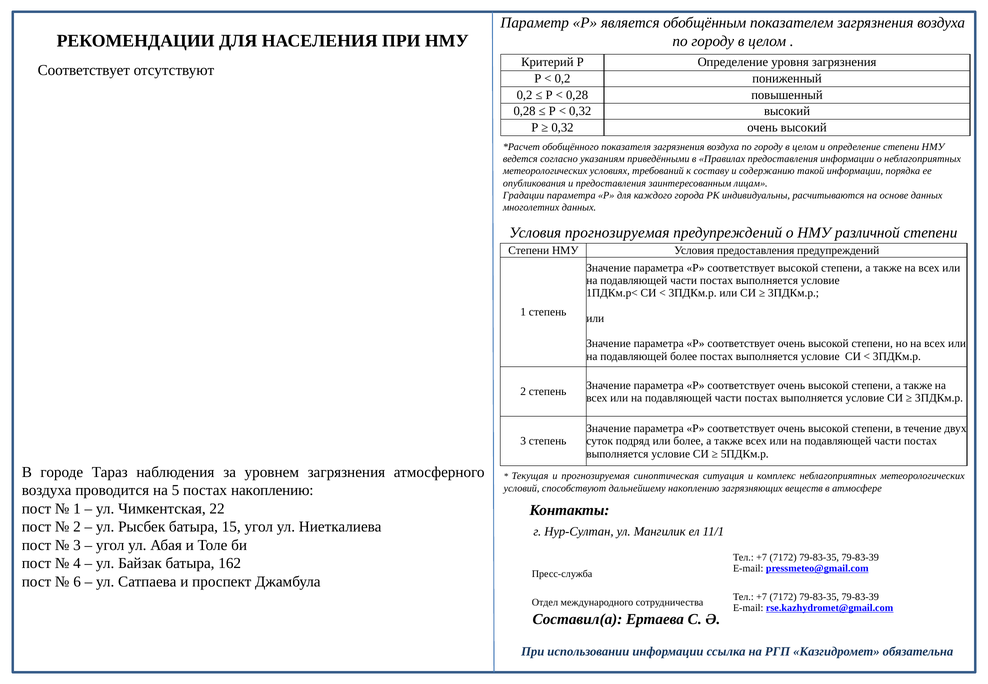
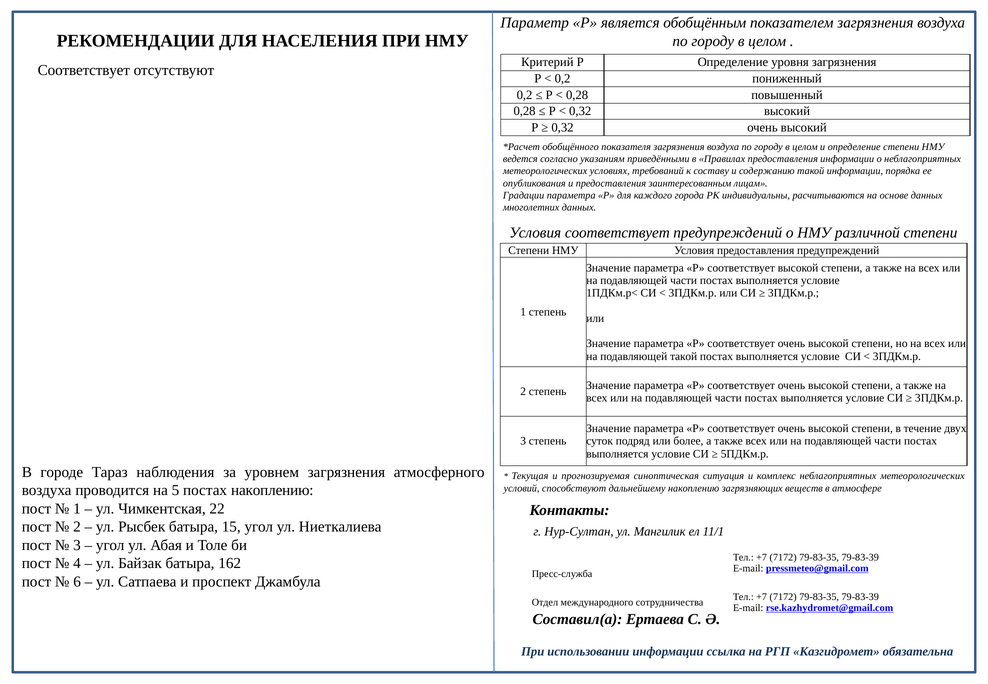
Условия прогнозируемая: прогнозируемая -> соответствует (617, 233)
подавляющей более: более -> такой (684, 356)
